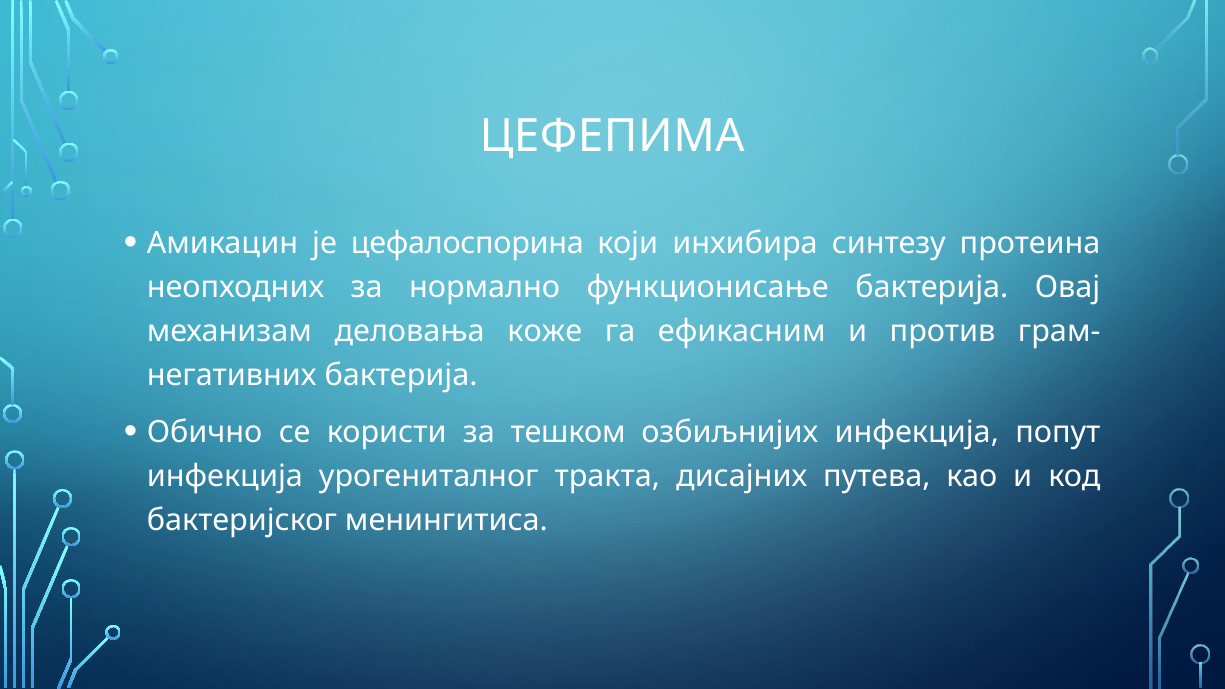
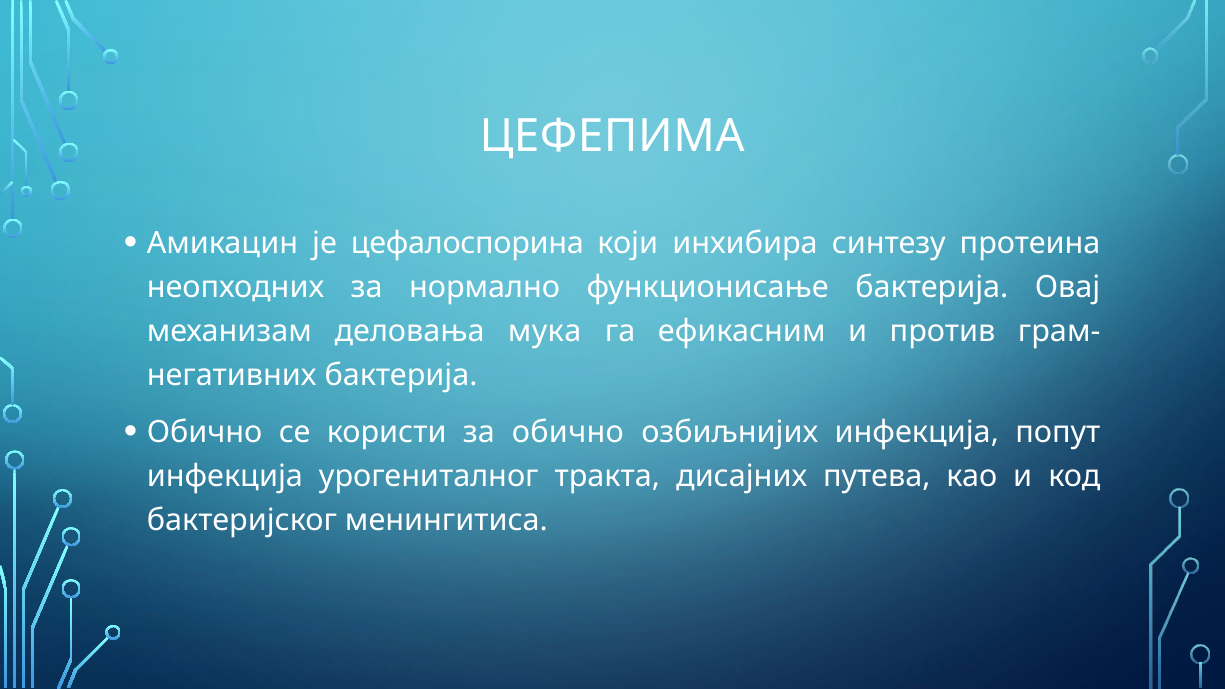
коже: коже -> мука (545, 331)
за тешком: тешком -> обично (568, 432)
